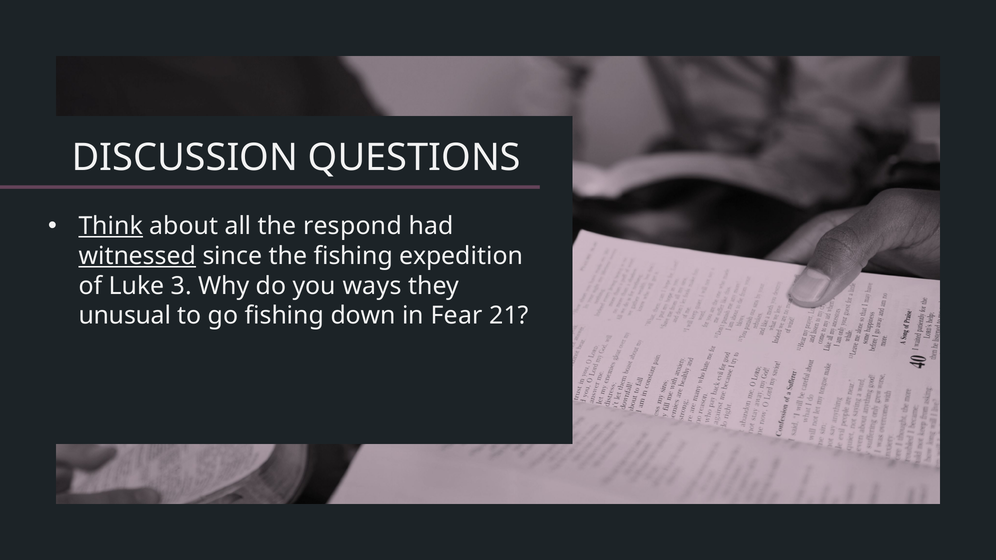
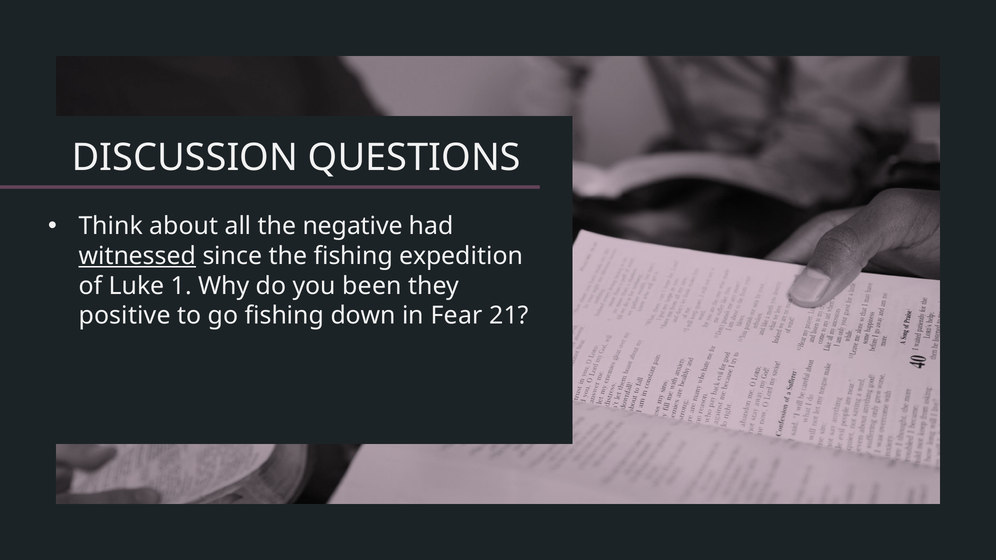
Think underline: present -> none (111, 226)
respond: respond -> negative (353, 226)
3: 3 -> 1 (181, 286)
ways: ways -> been (372, 286)
unusual: unusual -> positive (125, 316)
